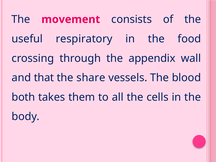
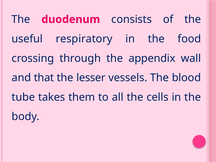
movement: movement -> duodenum (71, 19)
share: share -> lesser (91, 78)
both: both -> tube (23, 97)
